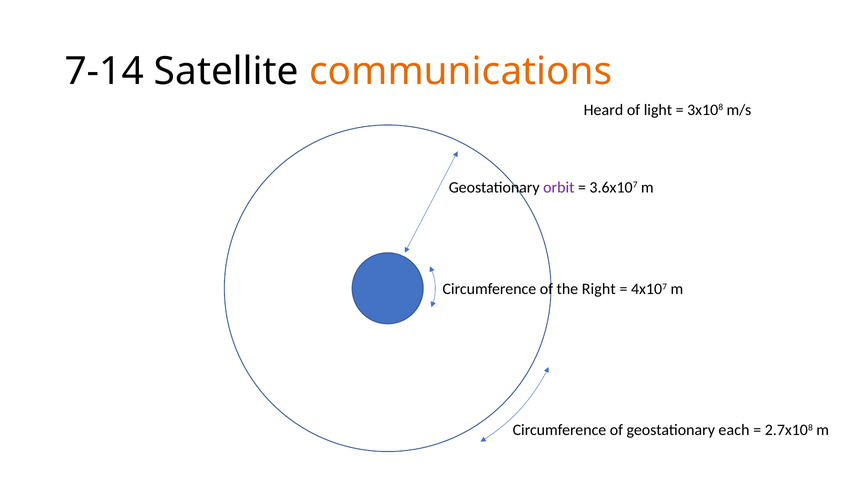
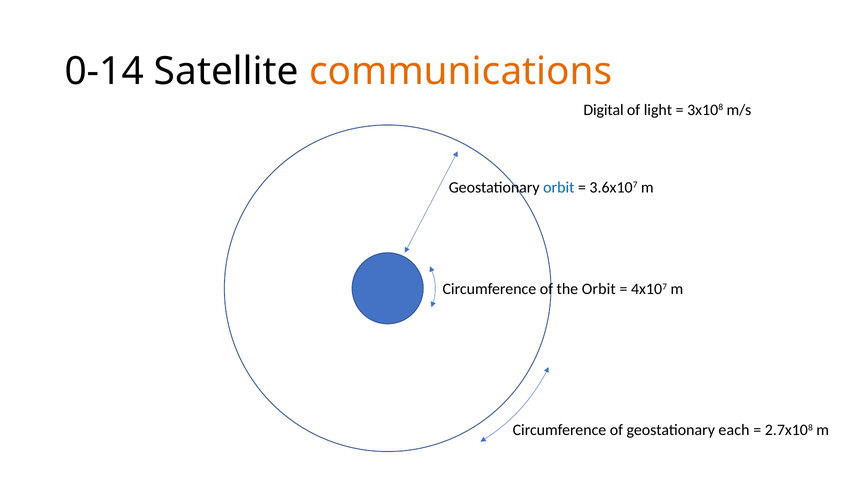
7-14: 7-14 -> 0-14 (104, 71)
Heard: Heard -> Digital (604, 110)
orbit colour: purple -> blue (559, 187)
the Right: Right -> Orbit (599, 289)
